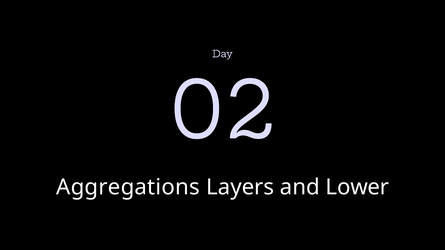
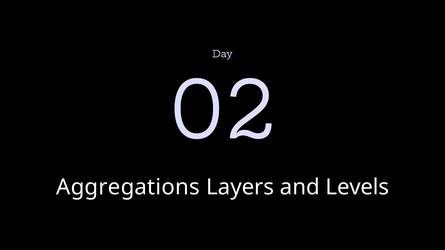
Lower: Lower -> Levels (357, 188)
